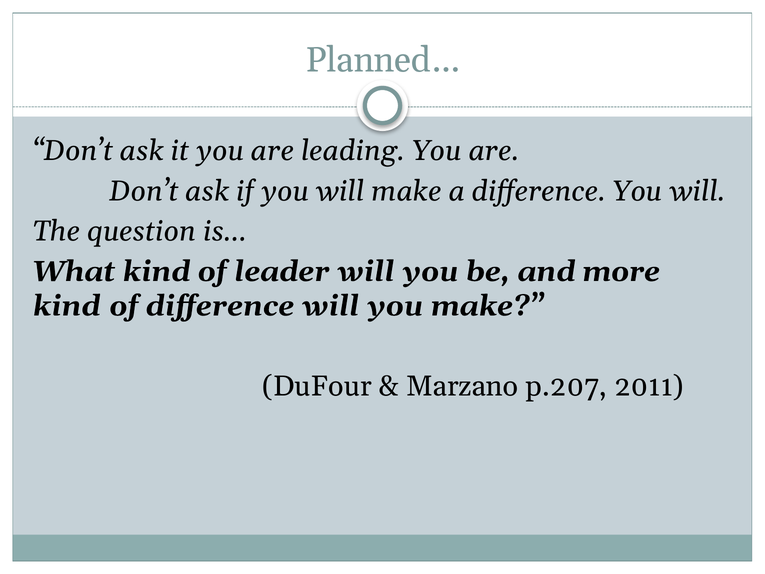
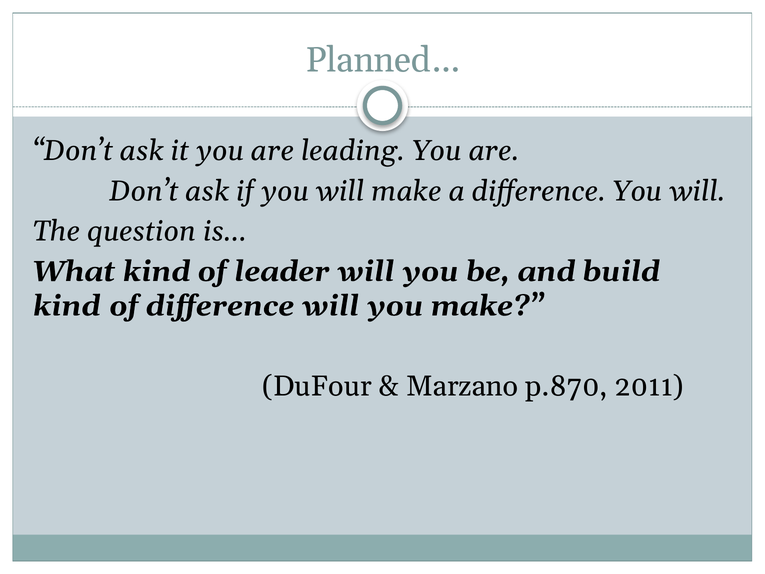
more: more -> build (621, 271)
p.207: p.207 -> p.870 (566, 386)
